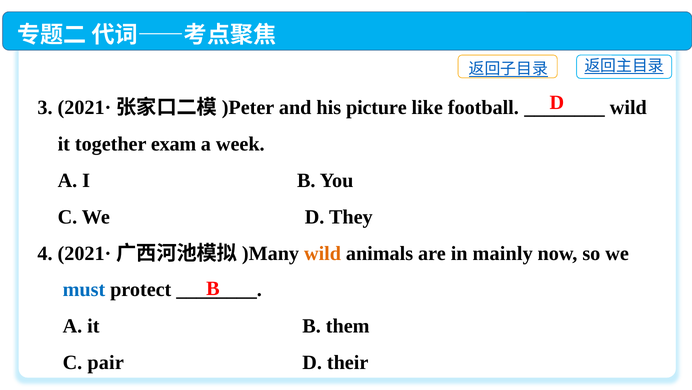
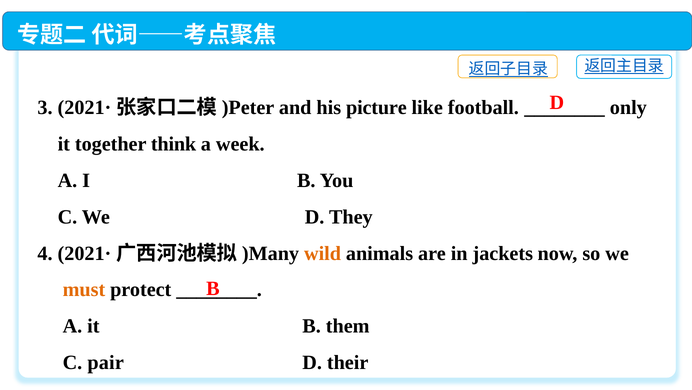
wild: wild -> only (628, 107)
exam: exam -> think (174, 144)
mainly: mainly -> jackets (503, 253)
must colour: blue -> orange (84, 289)
